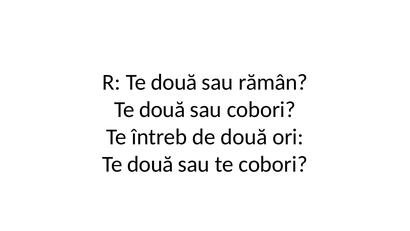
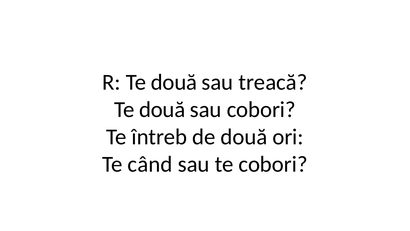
rămân: rămân -> treacă (273, 82)
două: două -> când (150, 164)
